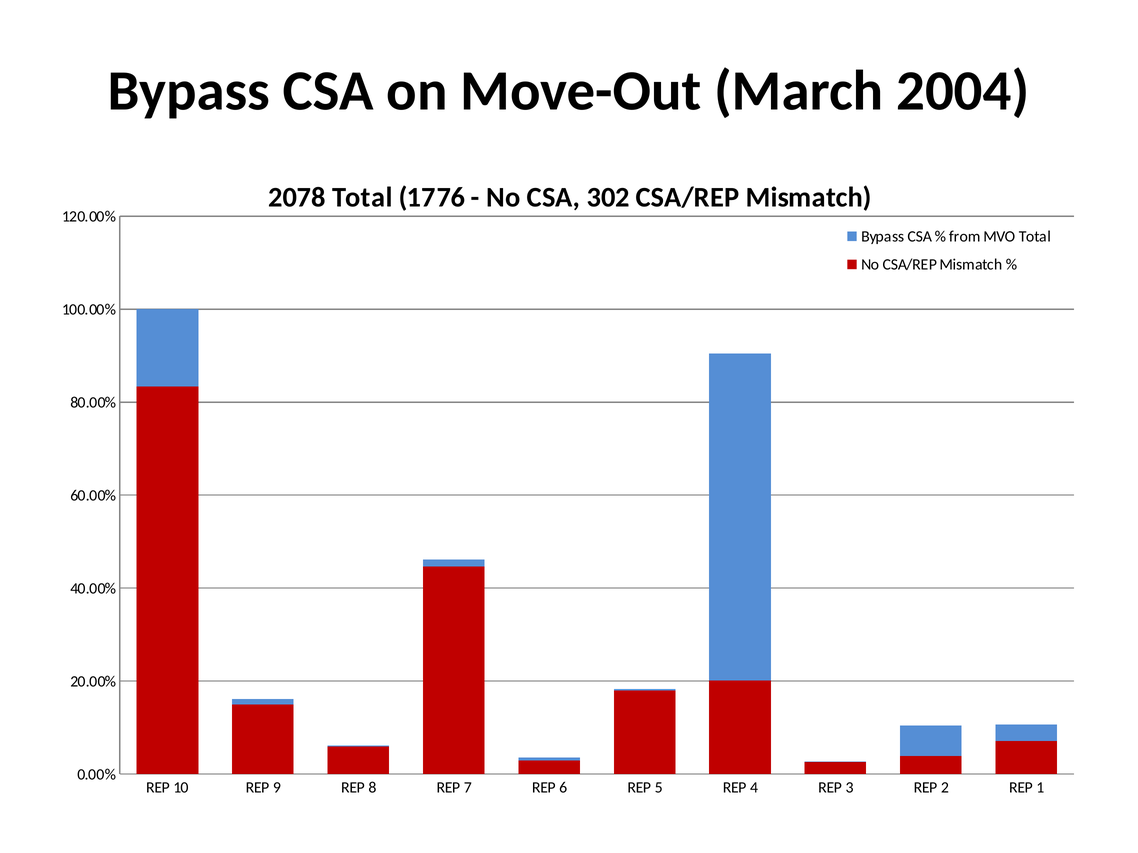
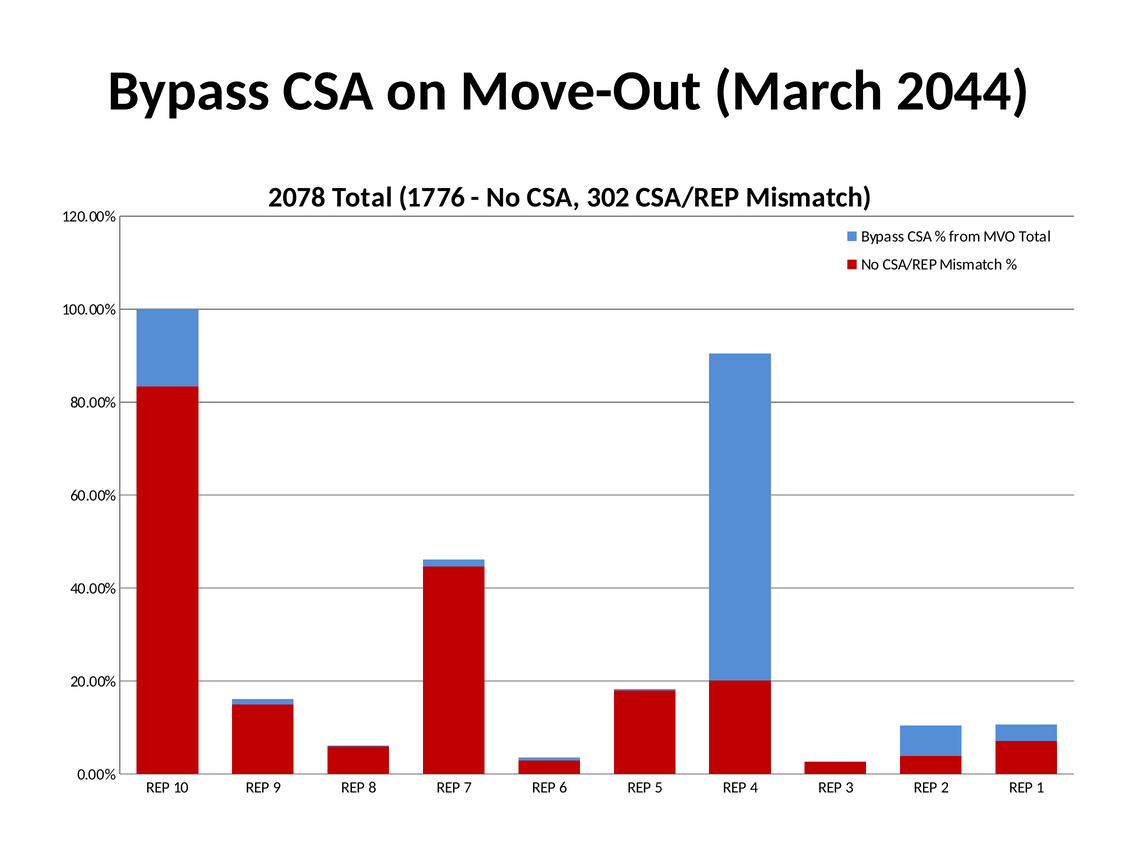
2004: 2004 -> 2044 (963, 91)
